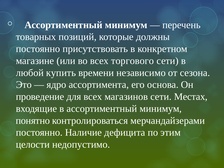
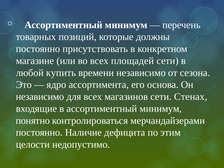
торгового: торгового -> площадей (133, 61)
проведение: проведение -> независимо (40, 97)
Местах: Местах -> Стенах (191, 97)
